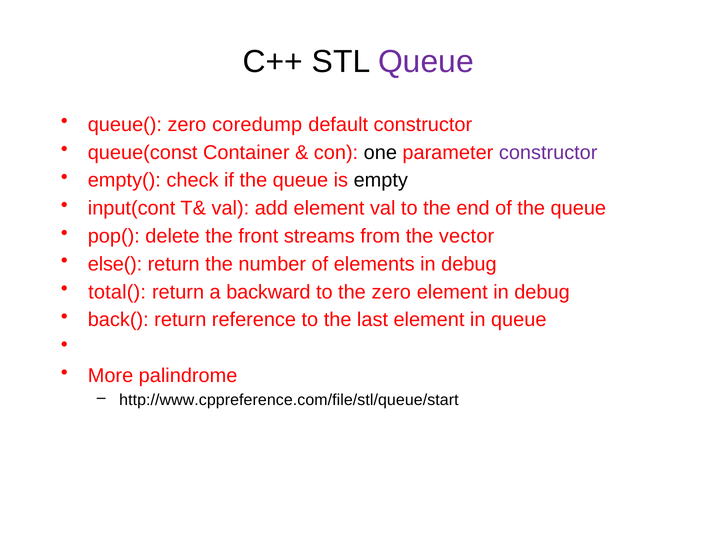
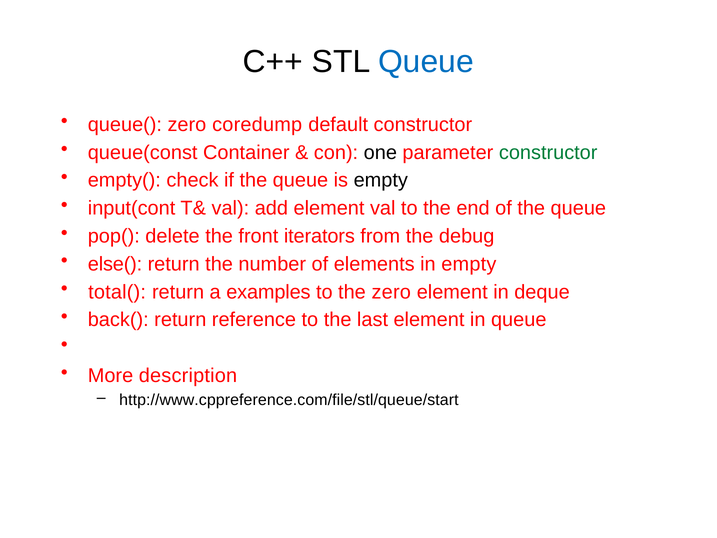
Queue colour: purple -> blue (426, 62)
constructor colour: purple -> green (548, 152)
streams: streams -> iterators (319, 236)
vector: vector -> debug (467, 236)
elements in debug: debug -> empty (469, 264)
backward: backward -> examples (268, 292)
element in debug: debug -> deque (542, 292)
palindrome: palindrome -> description (188, 375)
